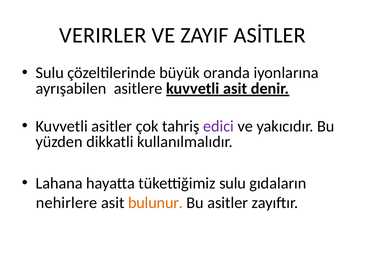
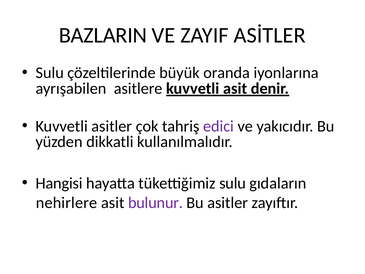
VERIRLER: VERIRLER -> BAZLARIN (103, 35)
Lahana: Lahana -> Hangisi (59, 183)
bulunur colour: orange -> purple (155, 202)
